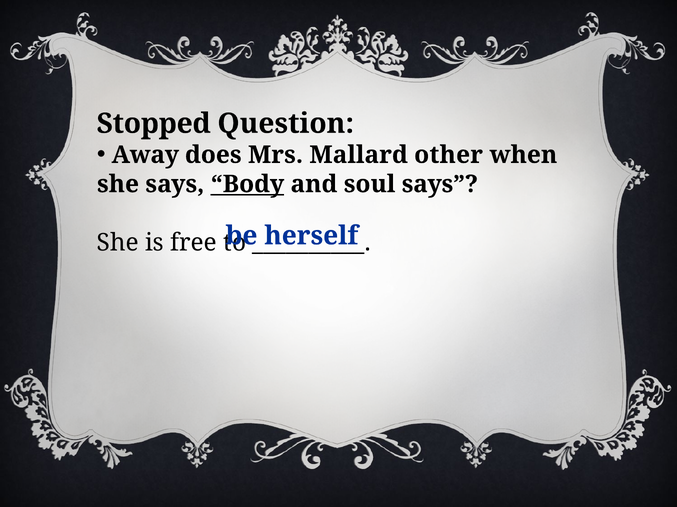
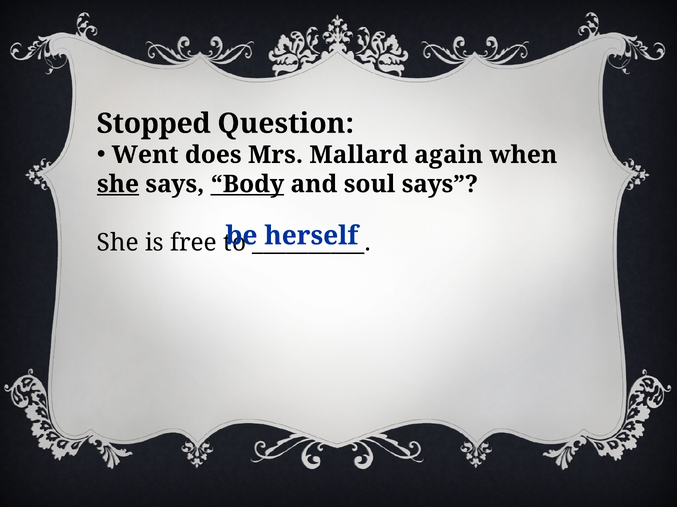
Away: Away -> Went (145, 155)
other: other -> again (449, 155)
she underline: none -> present (118, 184)
